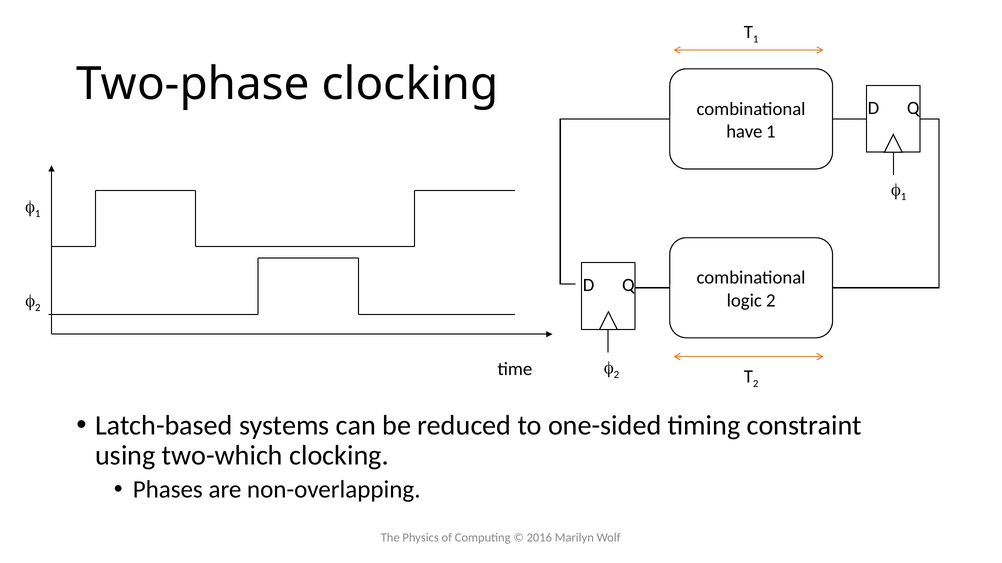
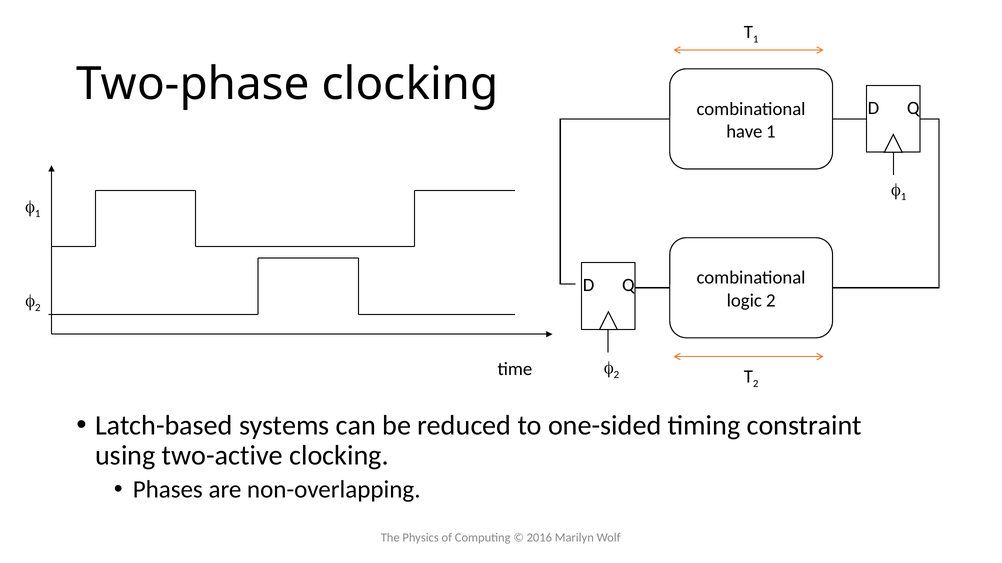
two-which: two-which -> two-active (222, 456)
